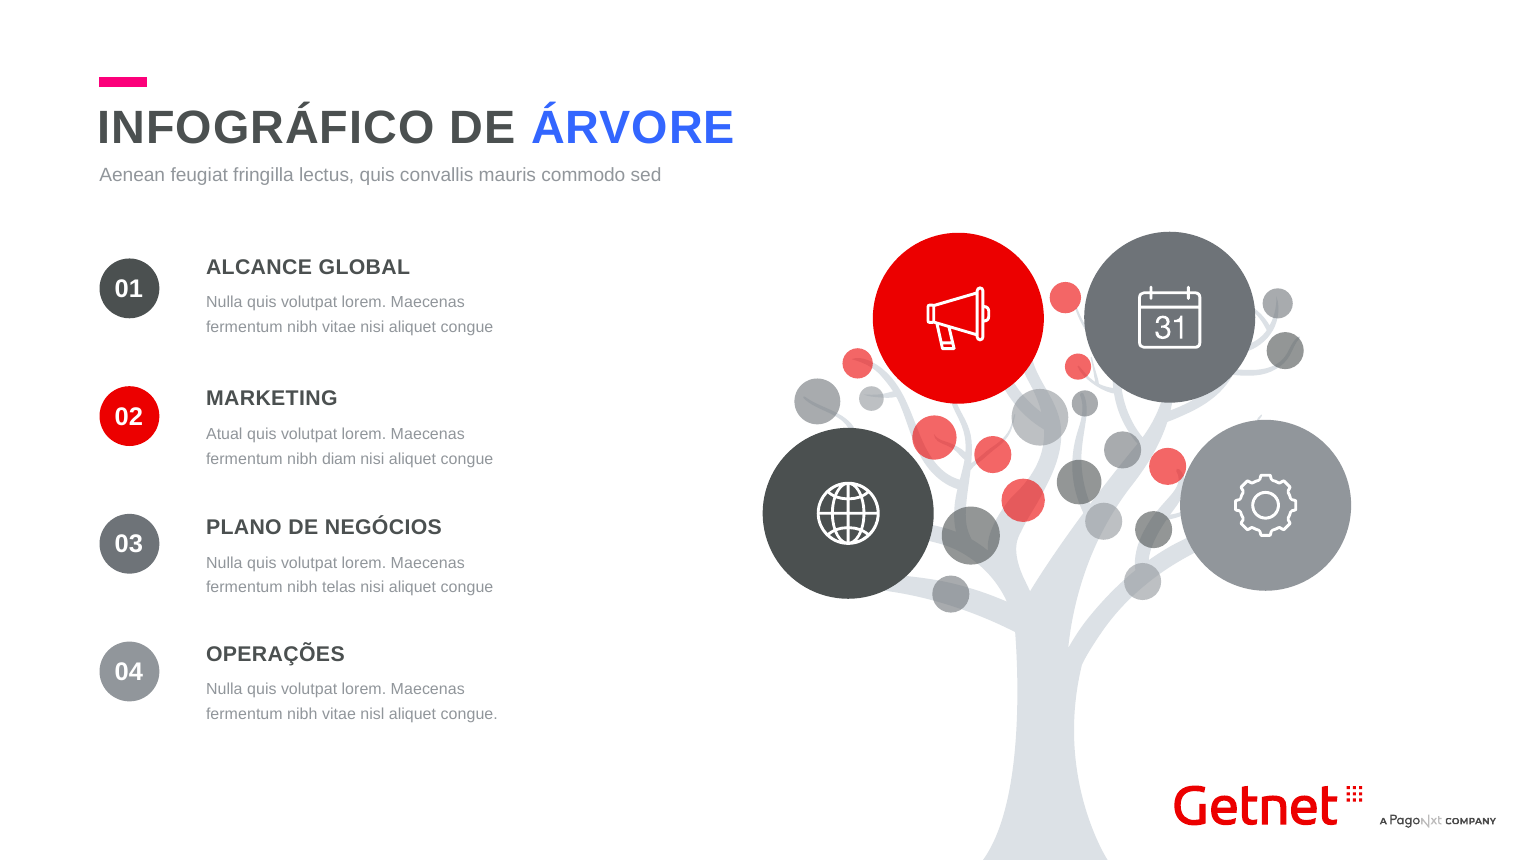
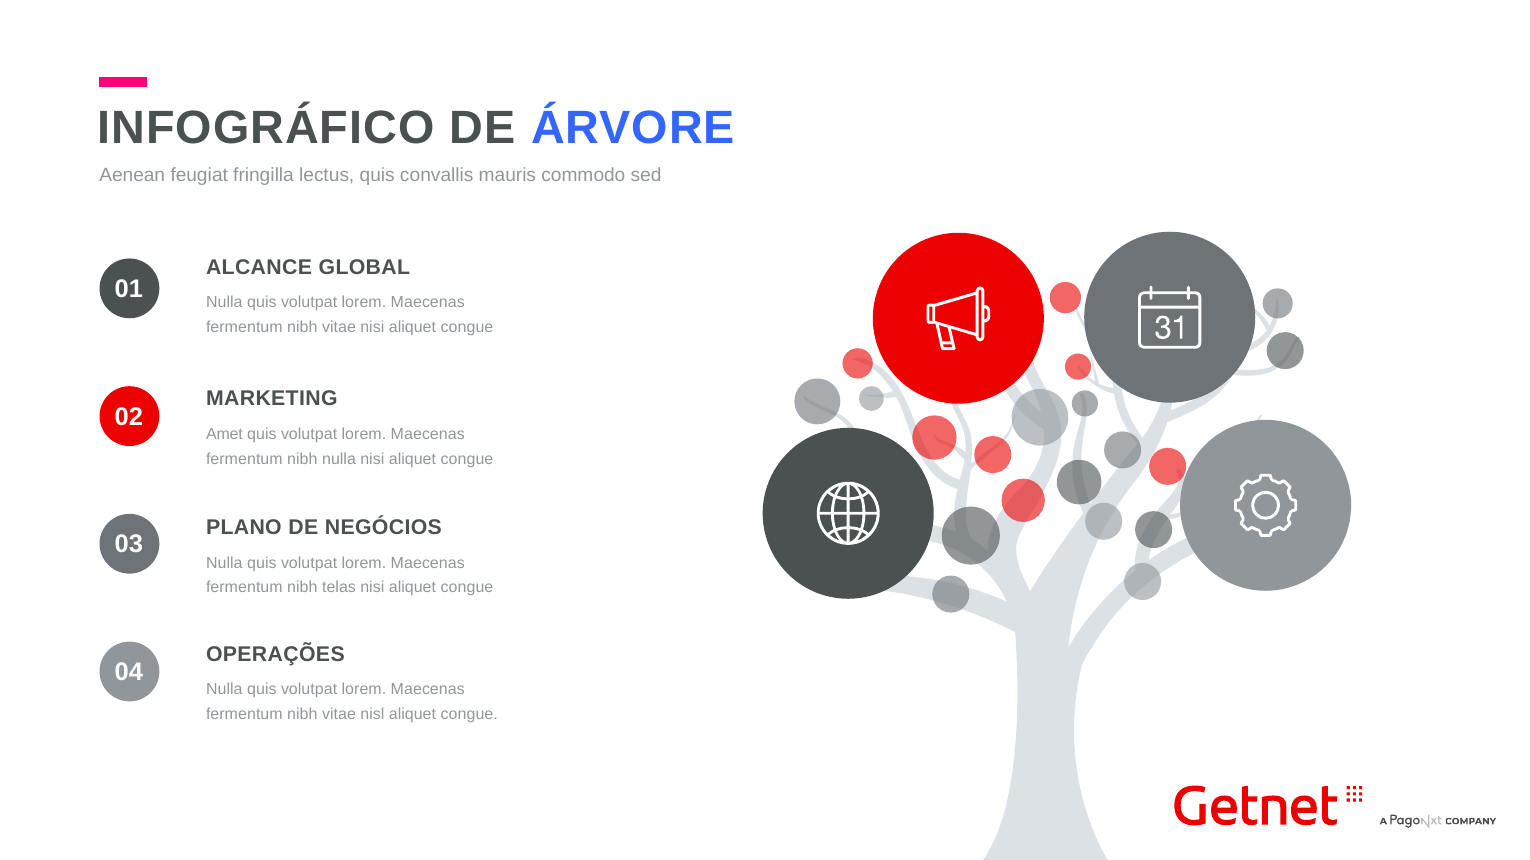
Atual: Atual -> Amet (224, 435)
nibh diam: diam -> nulla (339, 460)
